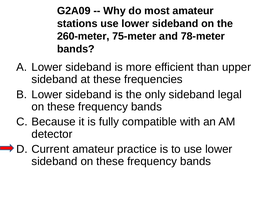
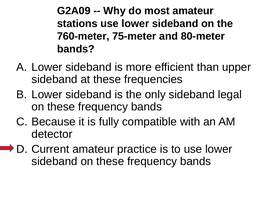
260-meter: 260-meter -> 760-meter (83, 36)
78-meter: 78-meter -> 80-meter (203, 36)
